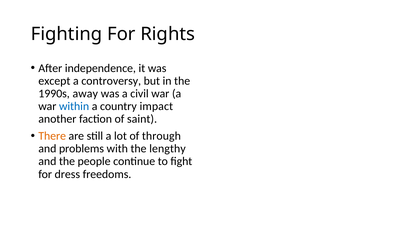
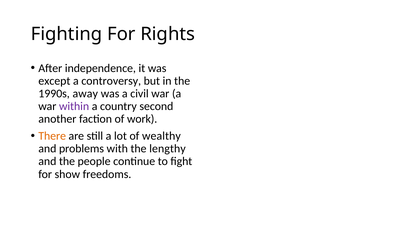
within colour: blue -> purple (74, 106)
impact: impact -> second (156, 106)
saint: saint -> work (142, 119)
through: through -> wealthy (161, 136)
dress: dress -> show (67, 174)
